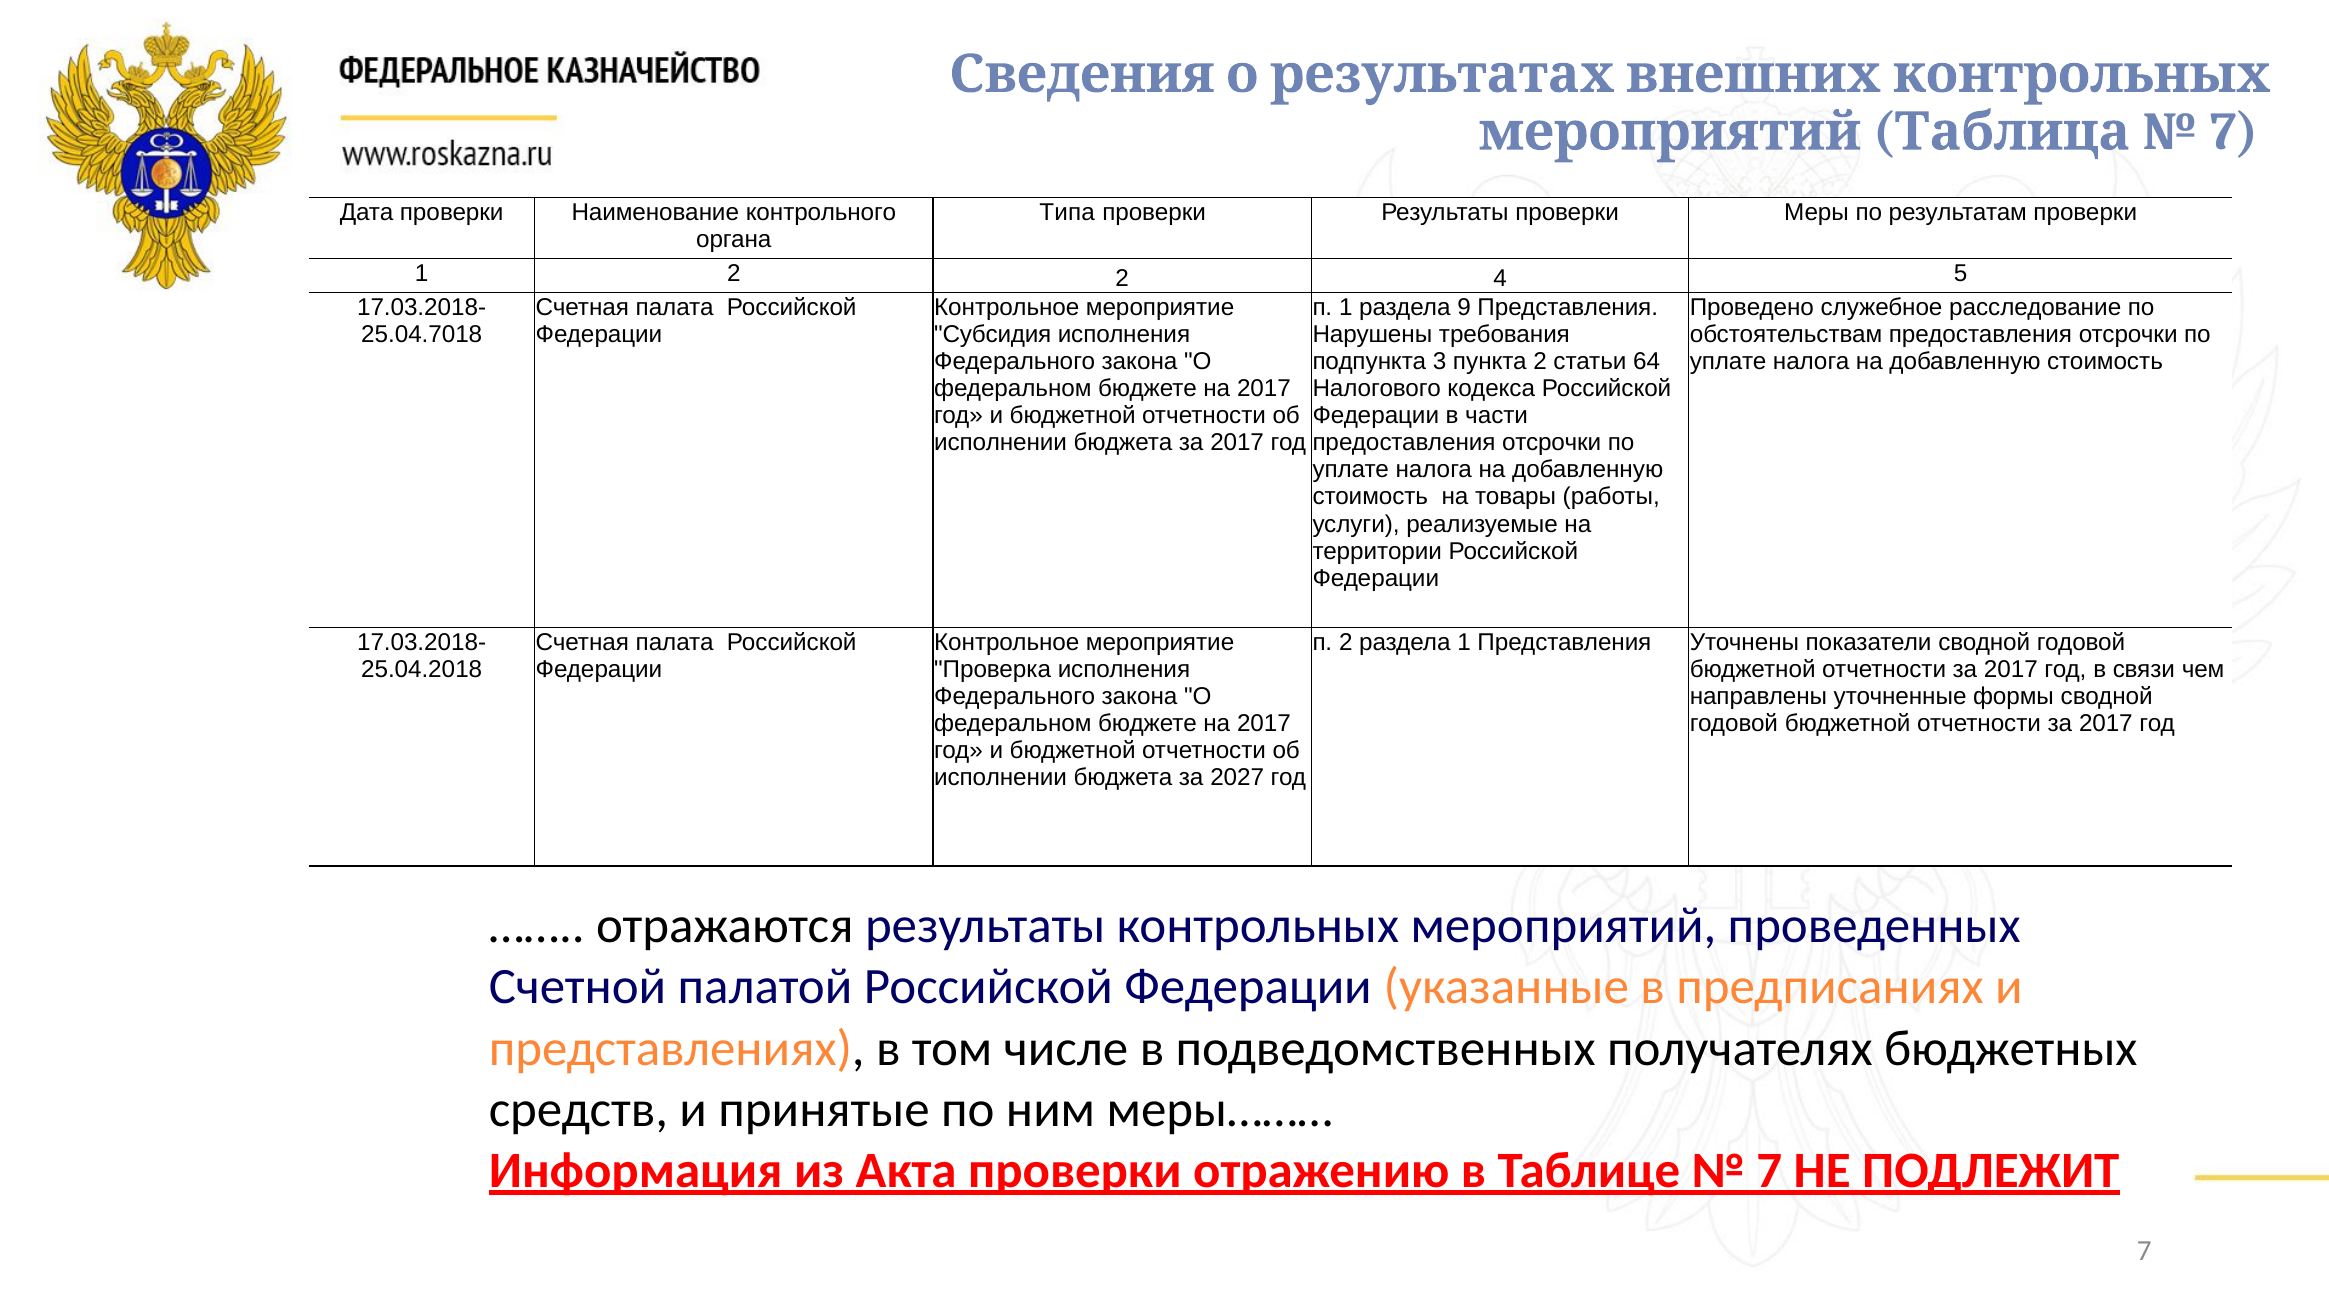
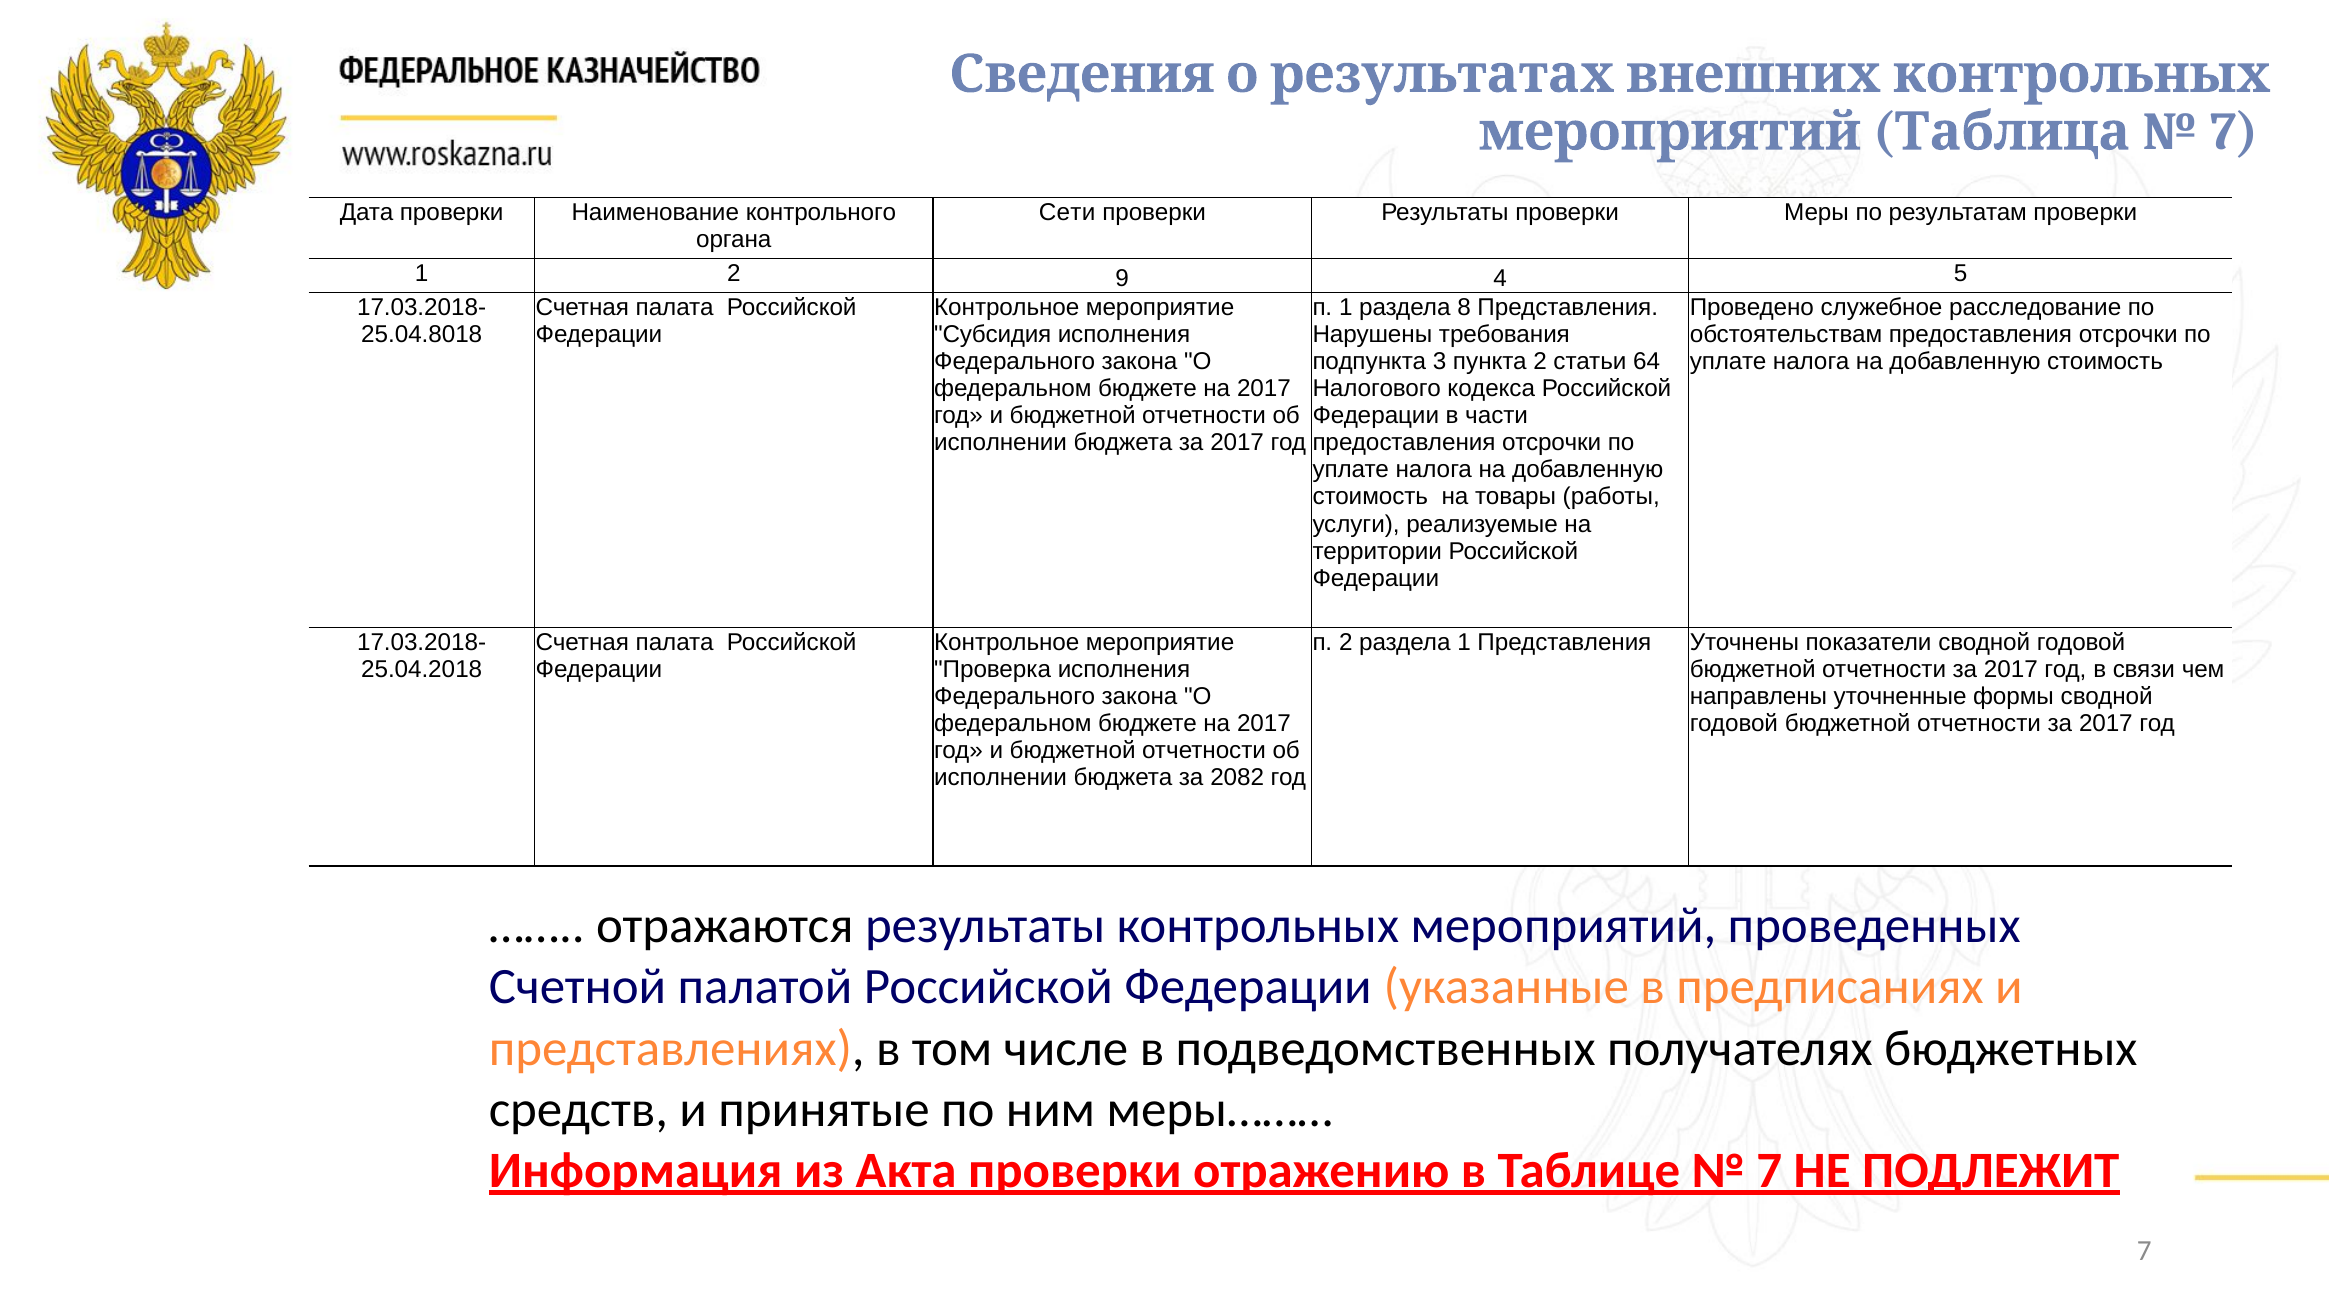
Типа: Типа -> Сети (1067, 213)
2 2: 2 -> 9 (1122, 279)
9: 9 -> 8 (1464, 307)
25.04.7018: 25.04.7018 -> 25.04.8018 (422, 334)
2027: 2027 -> 2082 (1237, 778)
